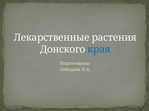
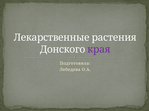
края colour: blue -> purple (99, 50)
